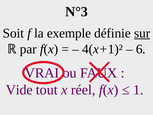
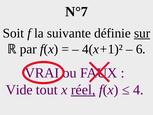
N°3: N°3 -> N°7 (76, 12)
exemple: exemple -> suivante (69, 33)
réel underline: none -> present (83, 90)
1: 1 -> 4 (138, 90)
